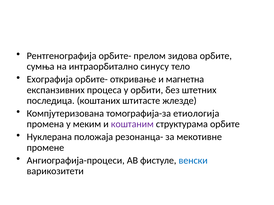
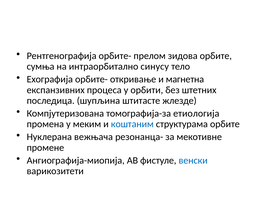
коштаних: коштаних -> шупљина (98, 101)
коштаним colour: purple -> blue (132, 124)
положаја: положаја -> вежњача (93, 137)
Ангиографија-процеси: Ангиографија-процеси -> Ангиографија-миопија (76, 161)
